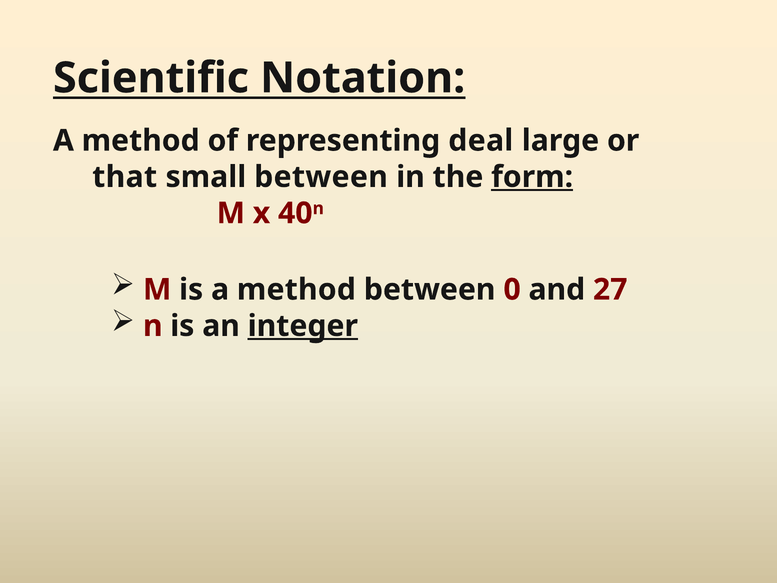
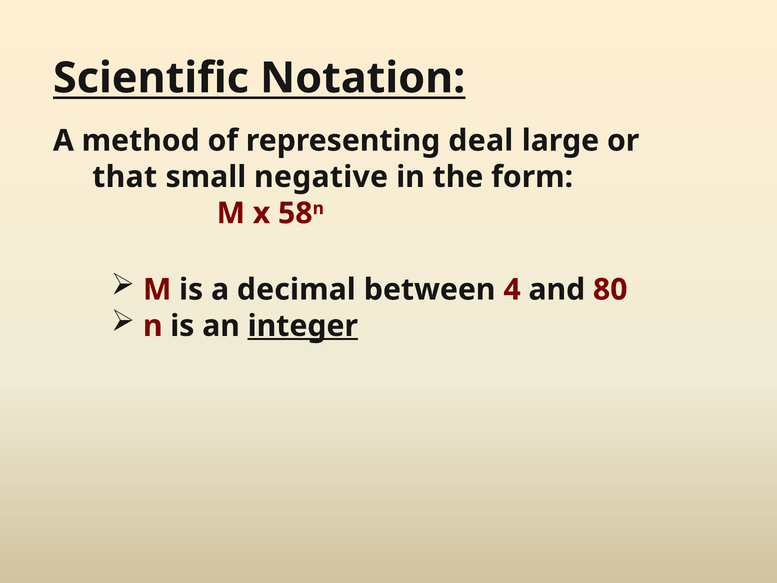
small between: between -> negative (321, 177)
form underline: present -> none (532, 177)
40: 40 -> 58 (295, 213)
is a method: method -> decimal (296, 290)
0: 0 -> 4 (512, 290)
27: 27 -> 80 (610, 290)
